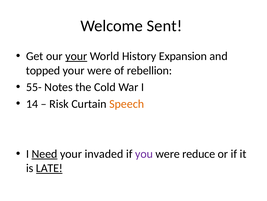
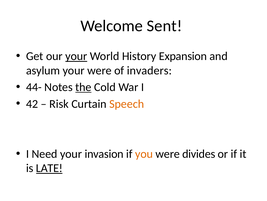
topped: topped -> asylum (43, 70)
rebellion: rebellion -> invaders (149, 70)
55-: 55- -> 44- (34, 87)
the underline: none -> present (83, 87)
14: 14 -> 42 (32, 103)
Need underline: present -> none (45, 153)
invaded: invaded -> invasion (104, 153)
you colour: purple -> orange (144, 153)
reduce: reduce -> divides (199, 153)
